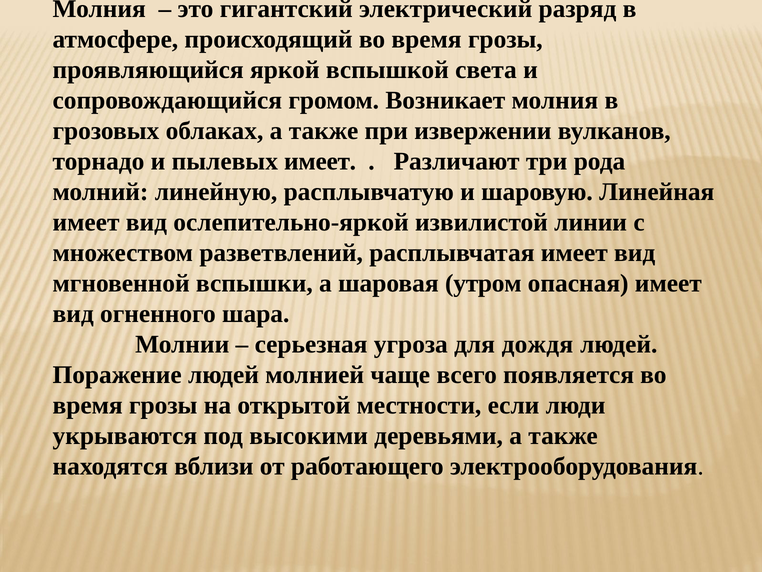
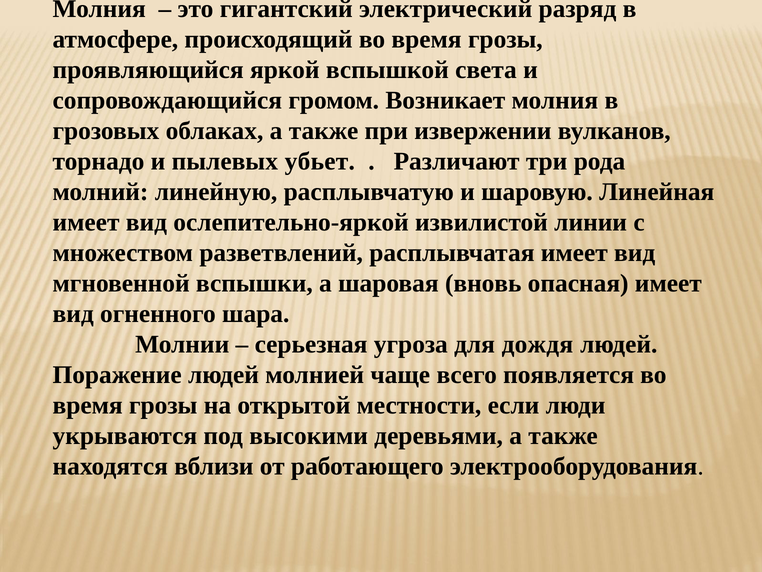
пылевых имеет: имеет -> убьет (320, 161)
утром: утром -> вновь (483, 283)
